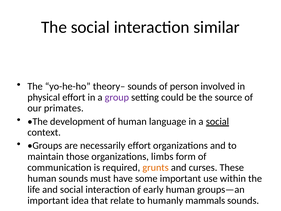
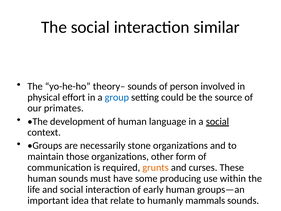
group colour: purple -> blue (117, 97)
necessarily effort: effort -> stone (139, 145)
limbs: limbs -> other (162, 156)
some important: important -> producing (180, 178)
